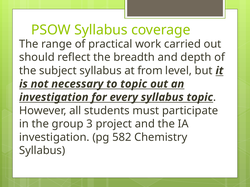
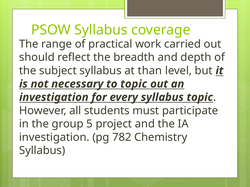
from: from -> than (150, 71)
3: 3 -> 5 (90, 124)
582: 582 -> 782 (122, 138)
